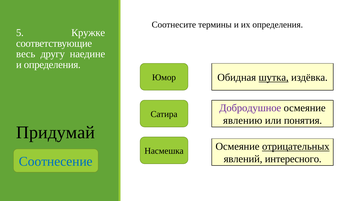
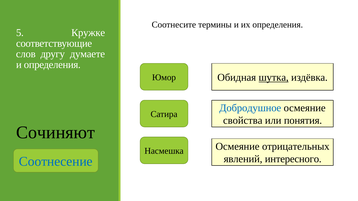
весь: весь -> слов (26, 54)
наедине: наедине -> думаете (87, 54)
Добродушное colour: purple -> blue (250, 108)
явлению: явлению -> свойства (243, 121)
Придумай: Придумай -> Сочиняют (56, 133)
отрицательных underline: present -> none (296, 147)
